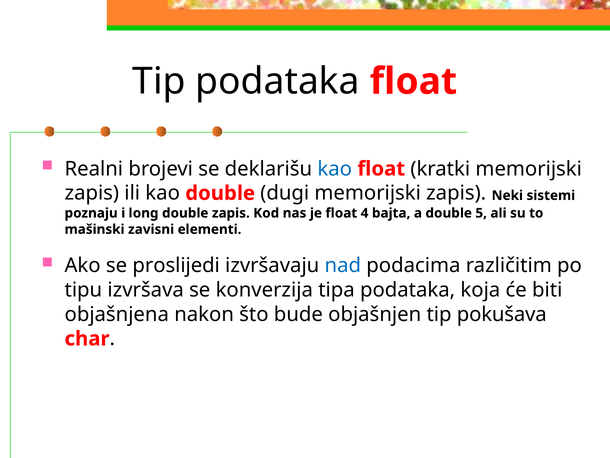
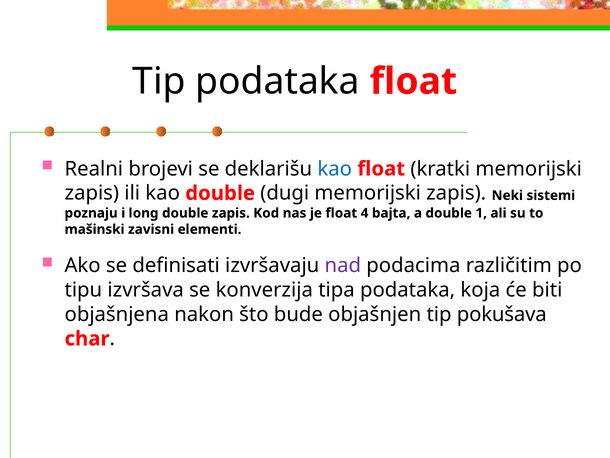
5: 5 -> 1 (481, 213)
proslijedi: proslijedi -> definisati (176, 265)
nad colour: blue -> purple (343, 265)
